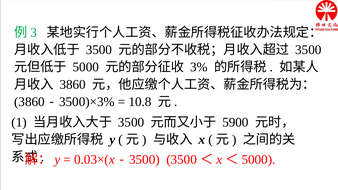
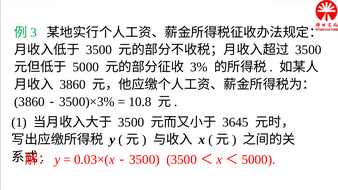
5900: 5900 -> 3645 (235, 122)
